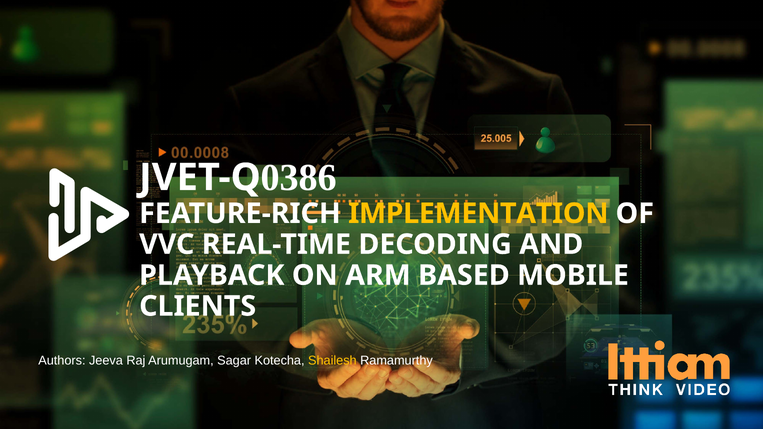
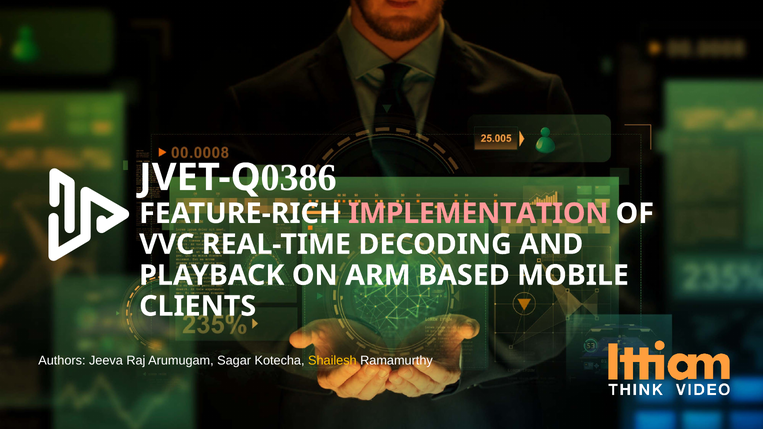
IMPLEMENTATION colour: yellow -> pink (478, 214)
